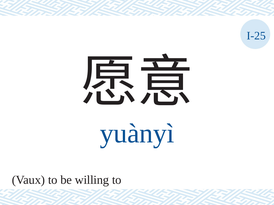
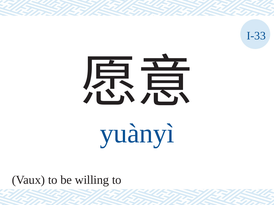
I-25: I-25 -> I-33 (256, 36)
